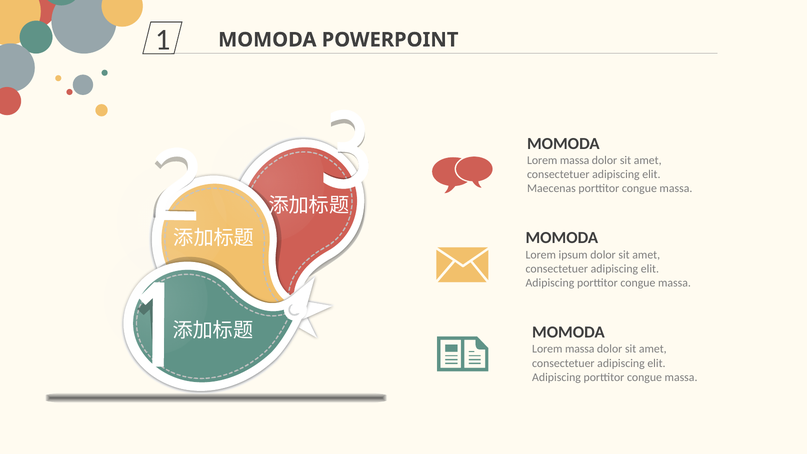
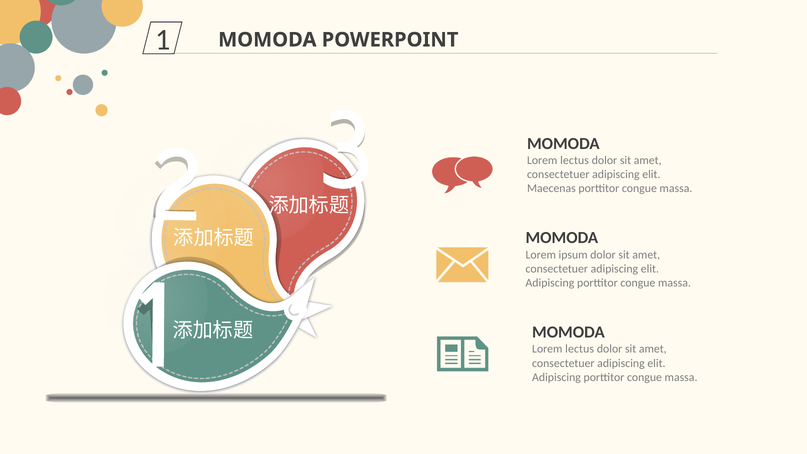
massa: massa -> lectus (575, 160)
massa: massa -> lectus (580, 349)
